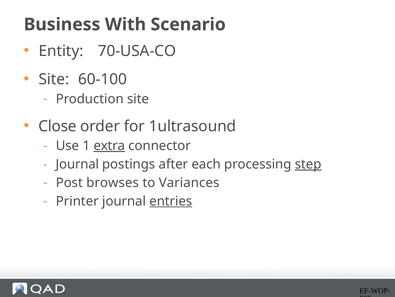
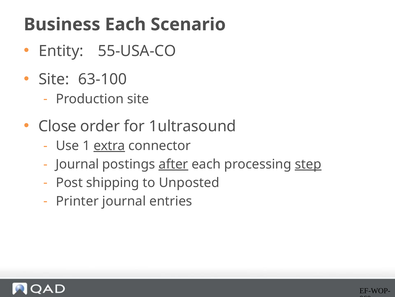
Business With: With -> Each (125, 24)
70-USA-CO: 70-USA-CO -> 55-USA-CO (137, 51)
60-100: 60-100 -> 63-100 (102, 79)
after underline: none -> present (173, 164)
browses: browses -> shipping (113, 182)
Variances: Variances -> Unposted (189, 182)
entries underline: present -> none (171, 201)
